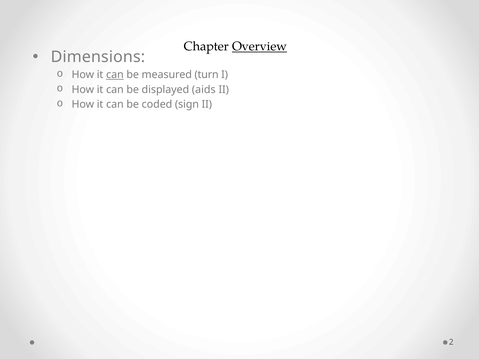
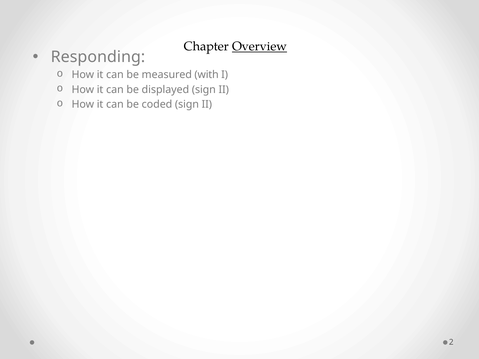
Dimensions: Dimensions -> Responding (98, 57)
can underline: present -> none (115, 75)
turn: turn -> with (207, 75)
displayed aids: aids -> sign (204, 90)
